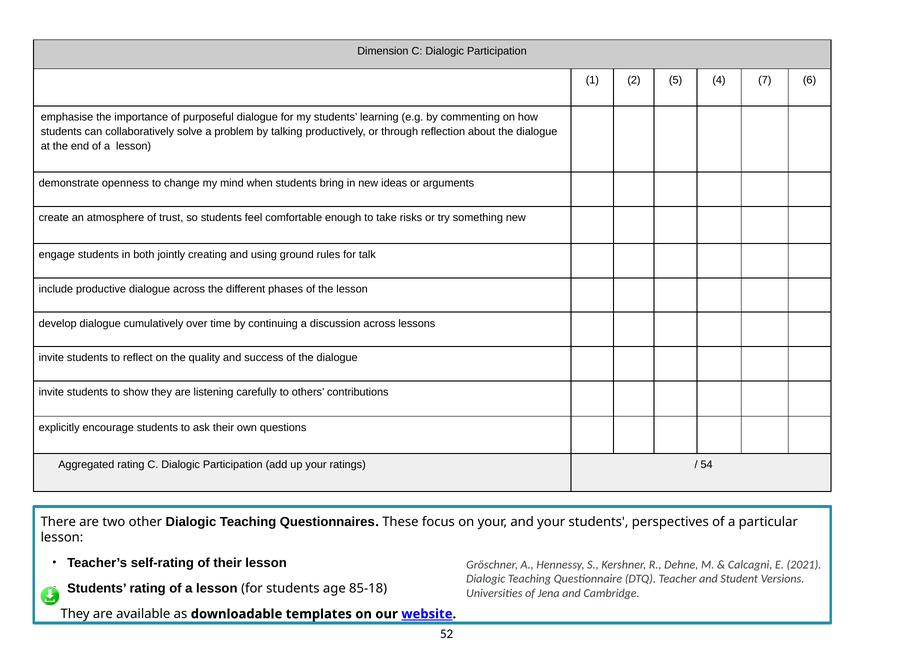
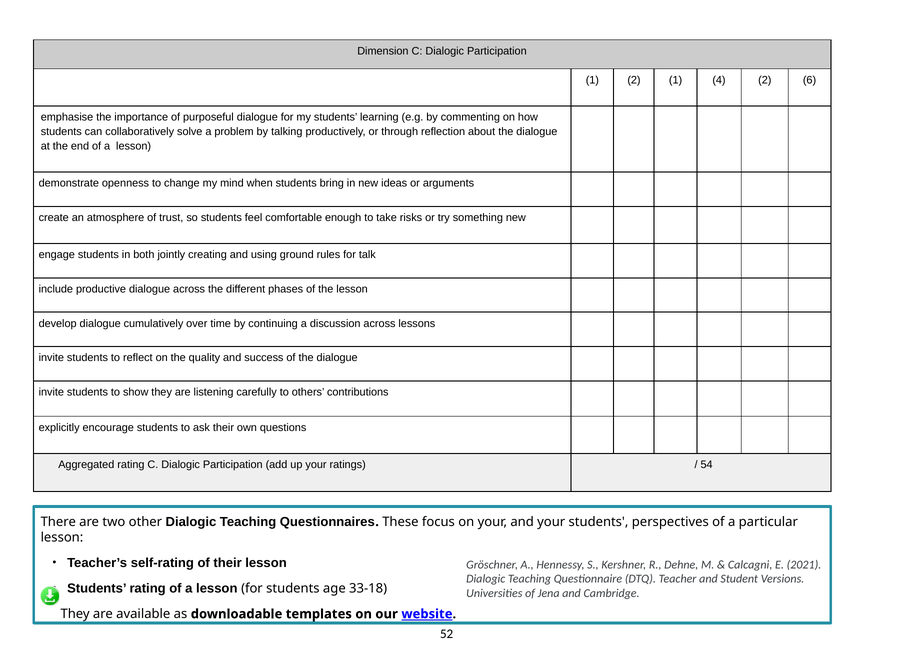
2 5: 5 -> 1 (676, 80)
4 7: 7 -> 2 (765, 80)
85-18: 85-18 -> 33-18 (368, 588)
